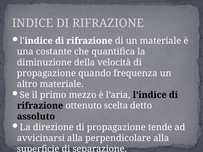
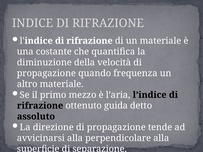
scelta: scelta -> guida (116, 106)
